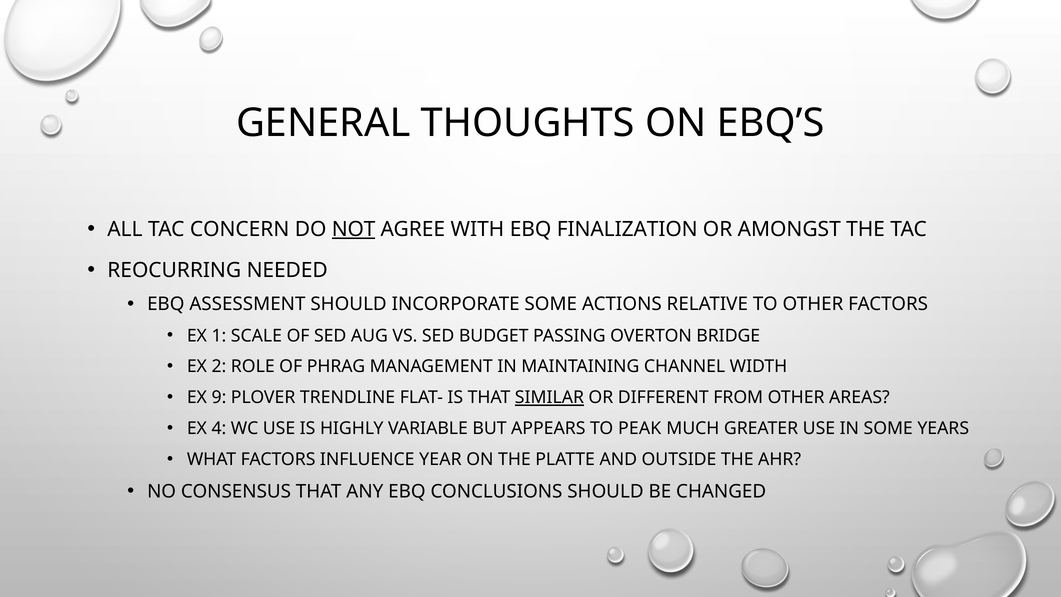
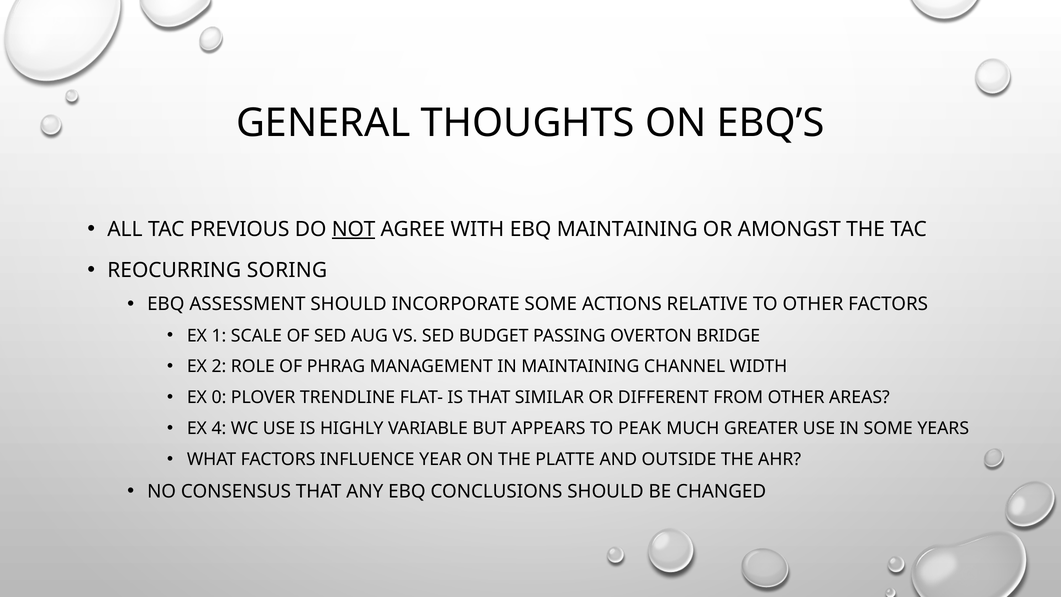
CONCERN: CONCERN -> PREVIOUS (240, 229)
EBQ FINALIZATION: FINALIZATION -> MAINTAINING (627, 229)
NEEDED: NEEDED -> SORING (287, 270)
9: 9 -> 0 (219, 397)
SIMILAR underline: present -> none (549, 397)
